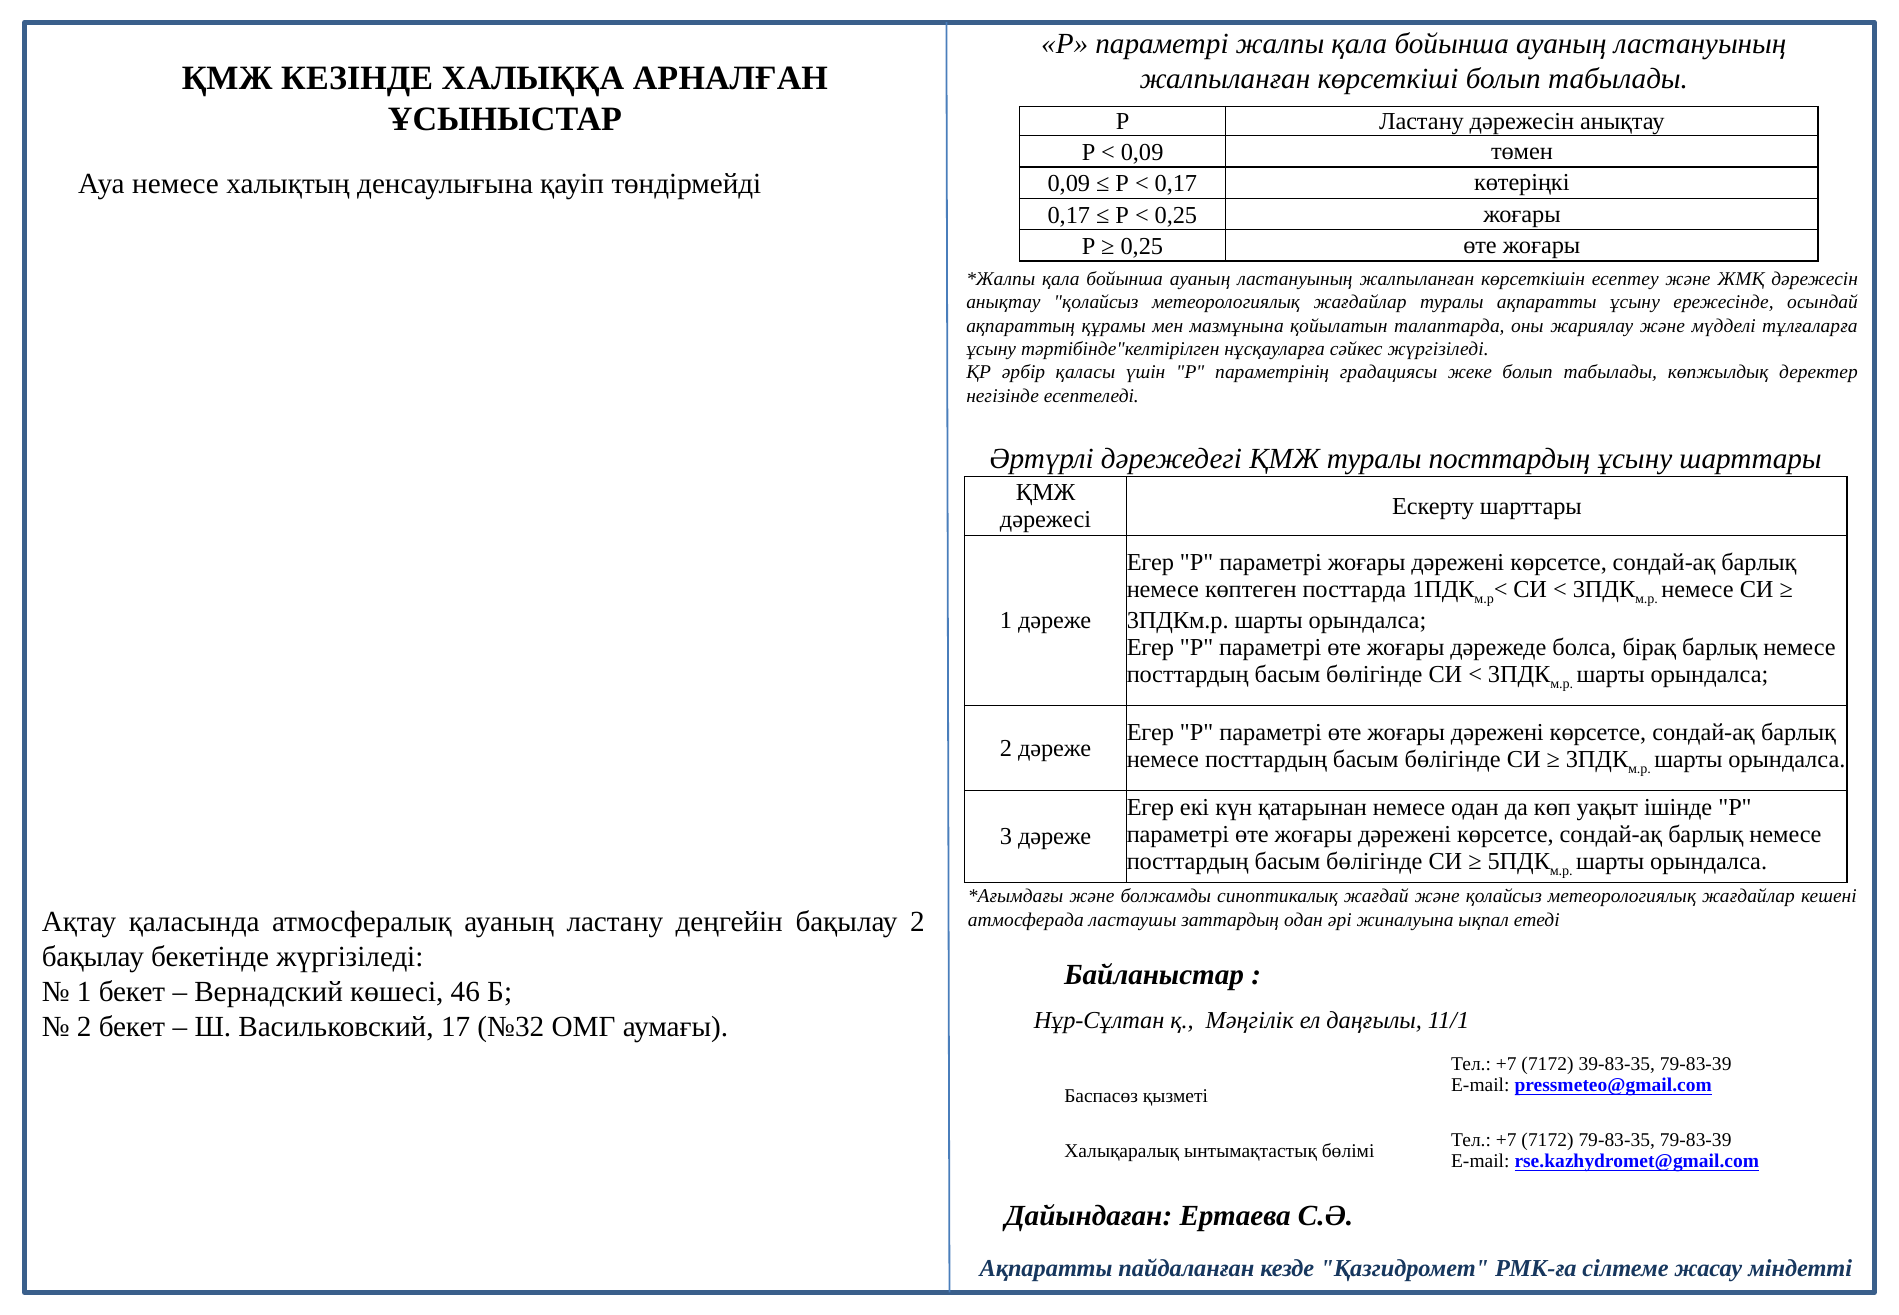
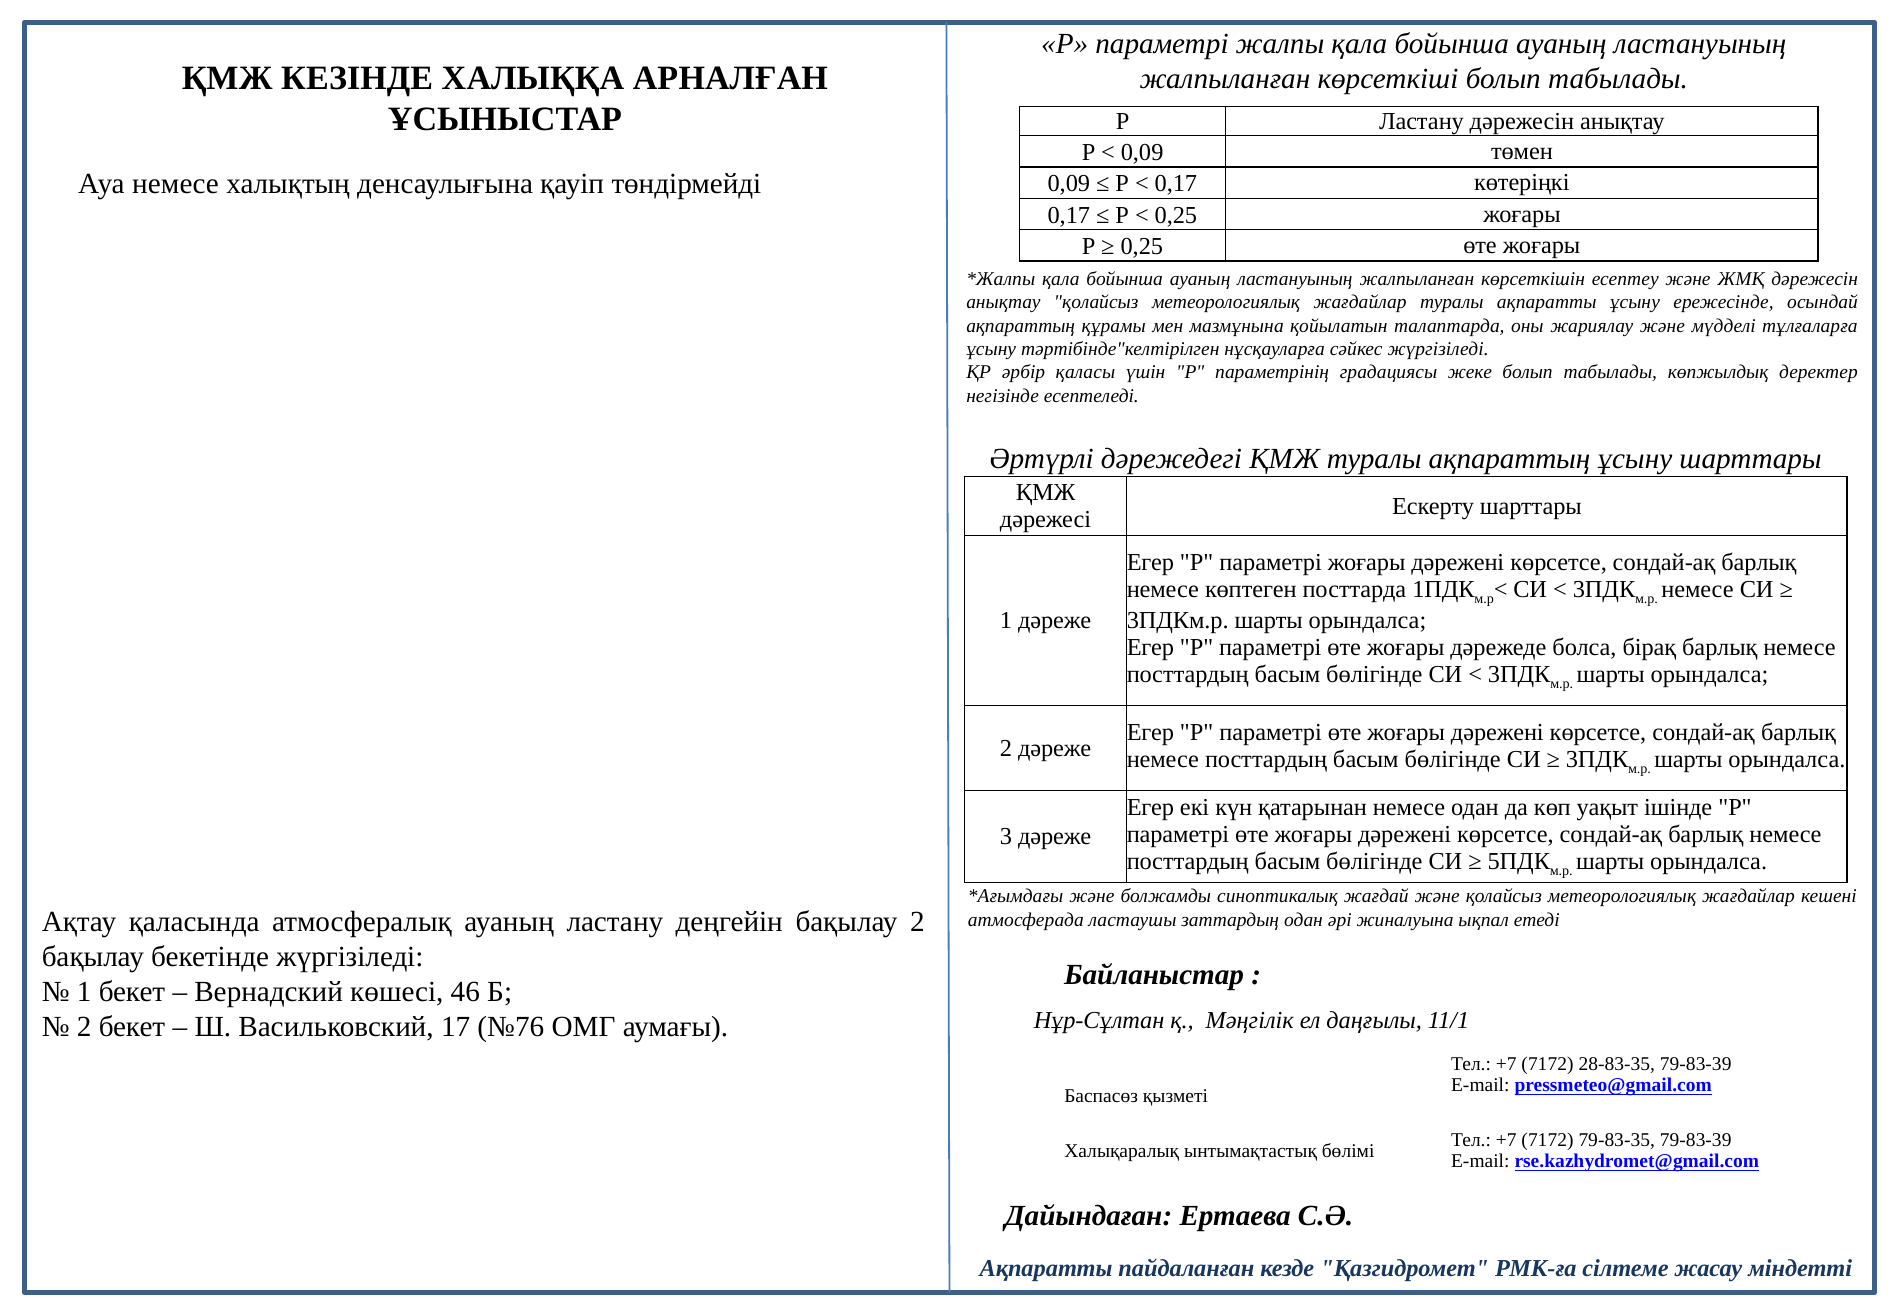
туралы посттардың: посттардың -> ақпараттың (1509, 459)
№32: №32 -> №76 (511, 1027)
39-83-35: 39-83-35 -> 28-83-35 (1617, 1064)
